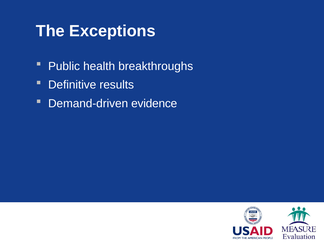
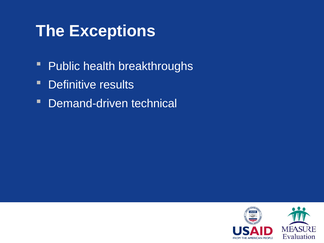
evidence: evidence -> technical (154, 104)
